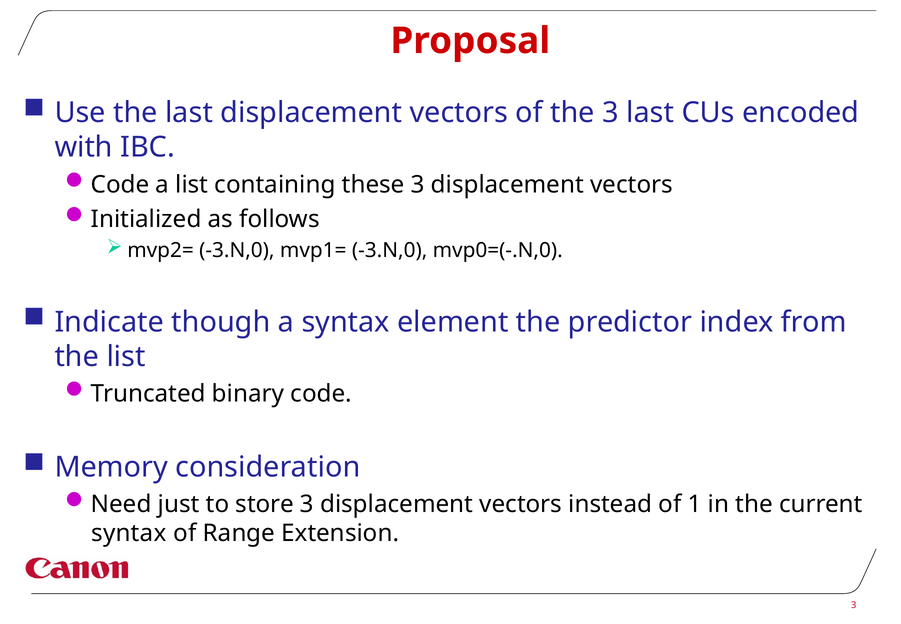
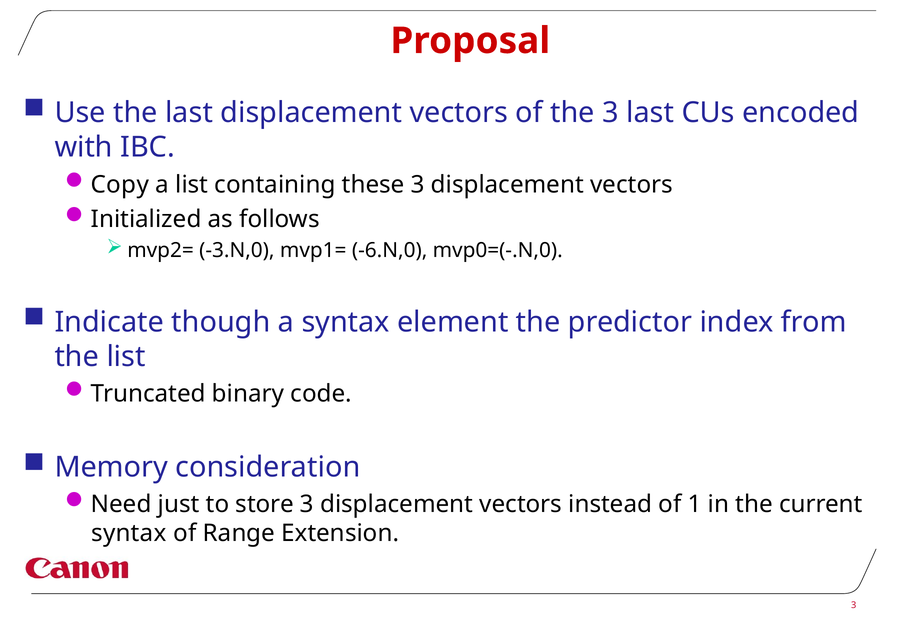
Code: Code -> Copy (120, 184)
mvp1= -3.N,0: -3.N,0 -> -6.N,0 (390, 250)
